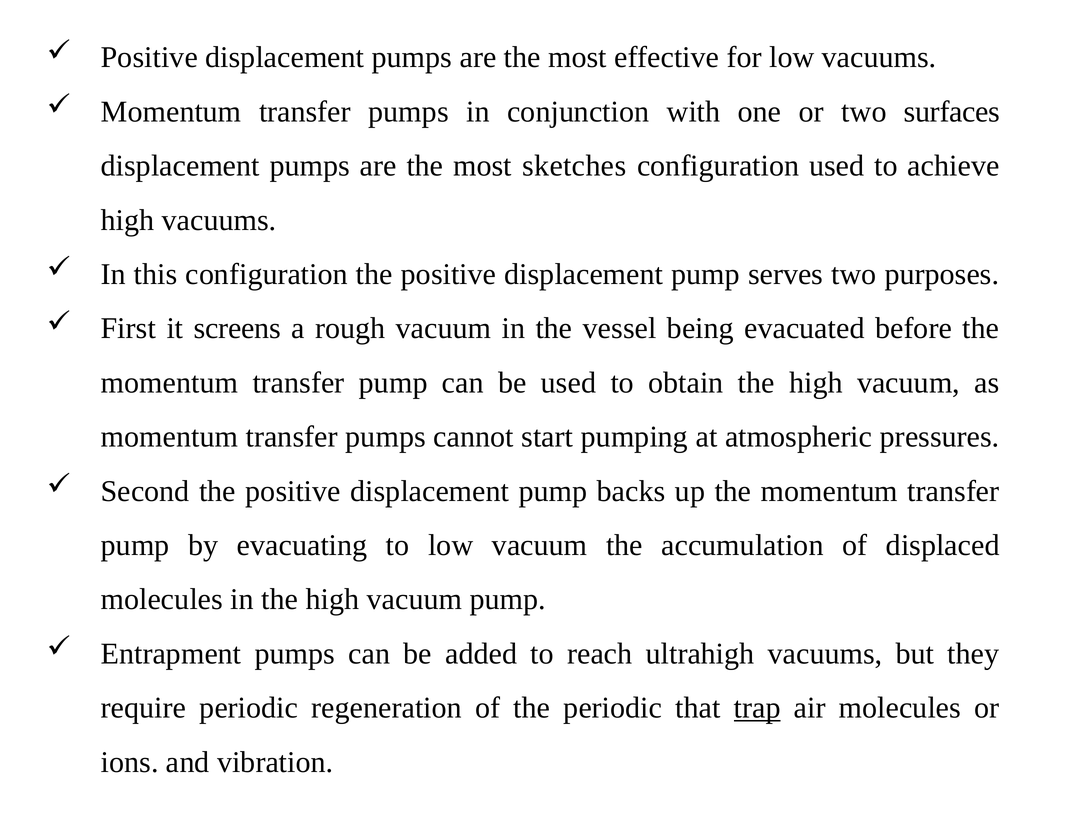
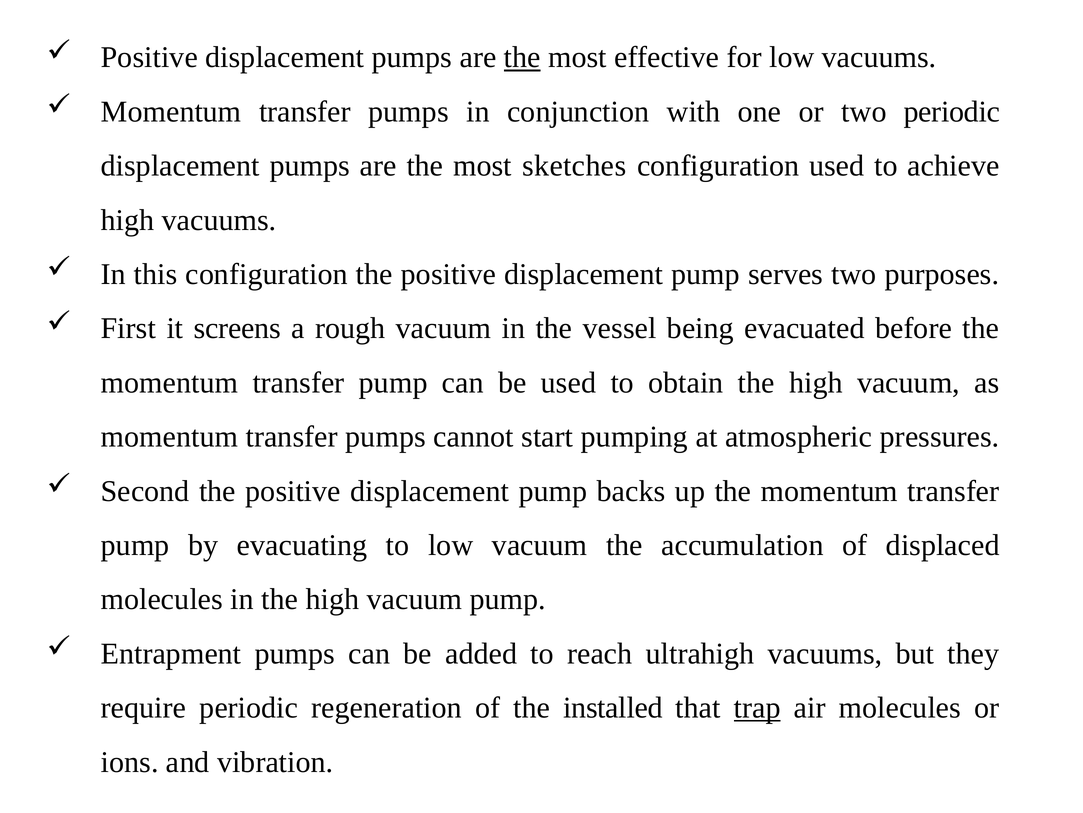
the underline: none -> present (522, 57)
two surfaces: surfaces -> periodic (952, 112)
the periodic: periodic -> installed (613, 707)
